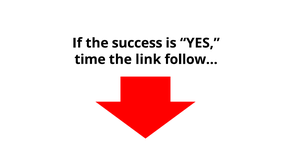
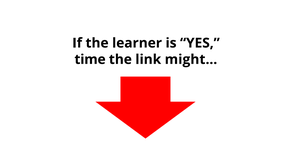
success: success -> learner (137, 43)
follow…: follow… -> might… (191, 59)
